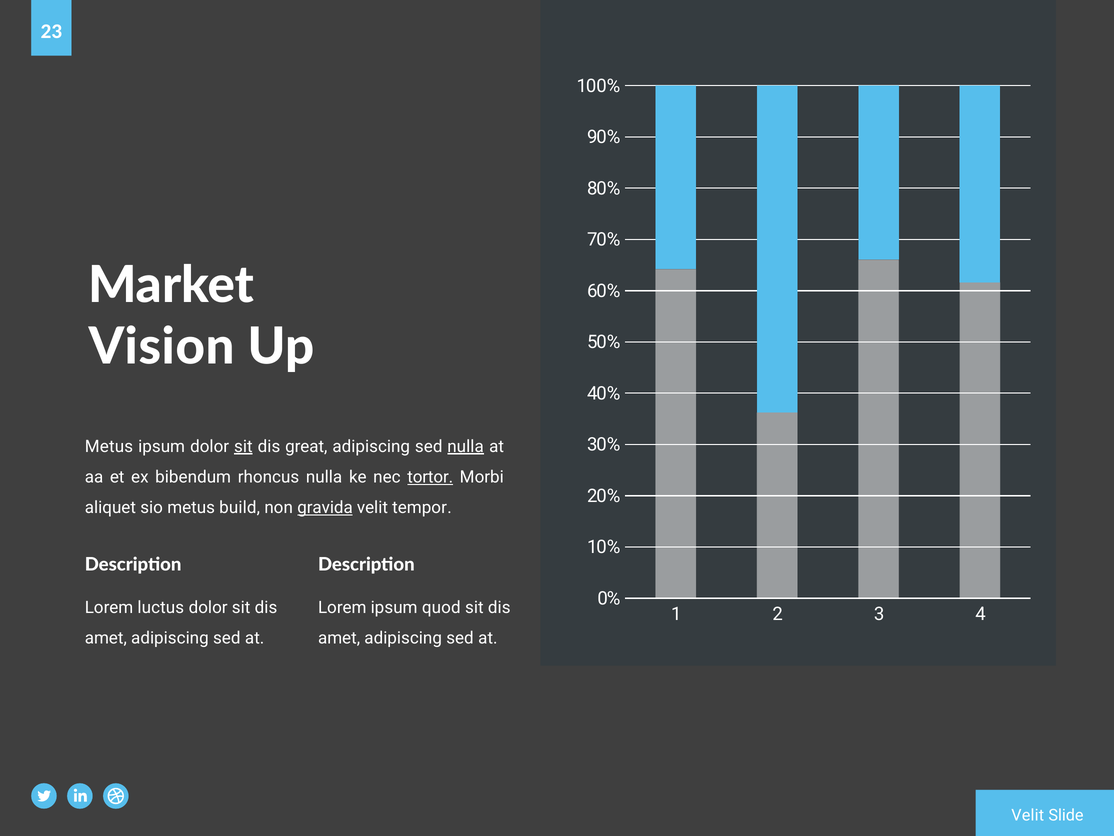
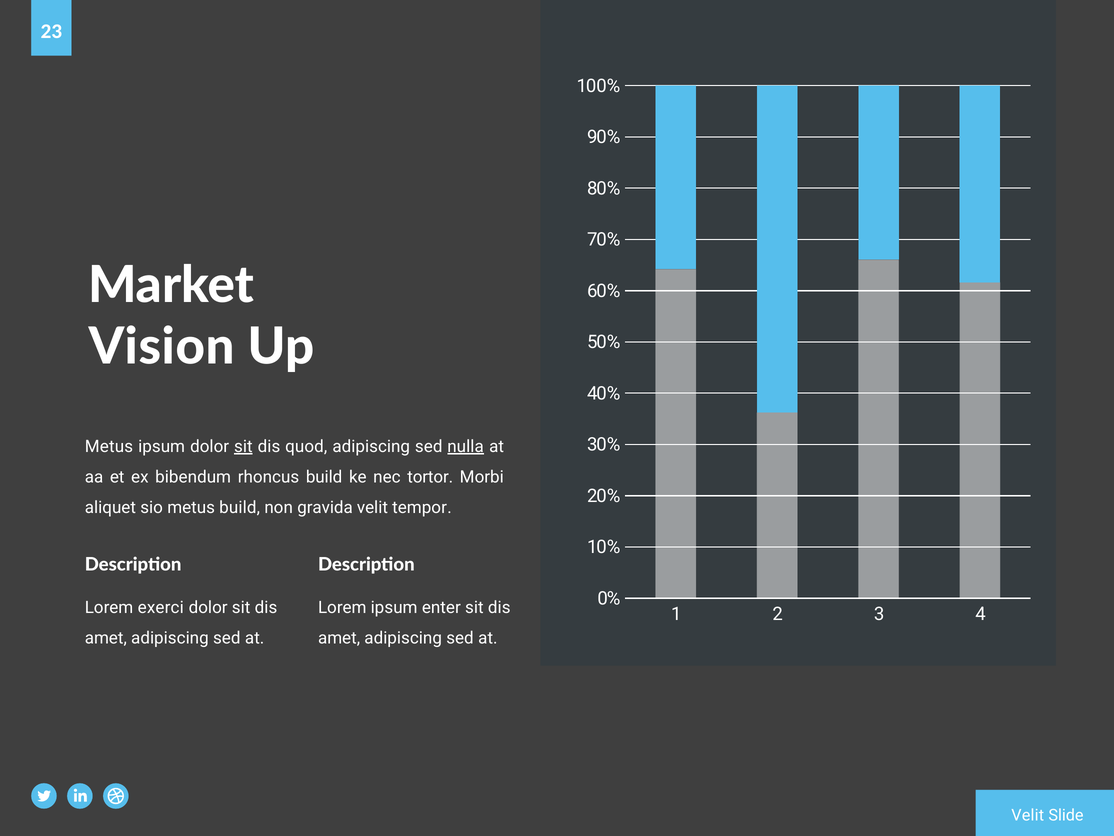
great: great -> quod (306, 446)
rhoncus nulla: nulla -> build (324, 477)
tortor underline: present -> none (430, 477)
gravida underline: present -> none (325, 507)
luctus: luctus -> exerci (161, 607)
quod: quod -> enter (441, 607)
